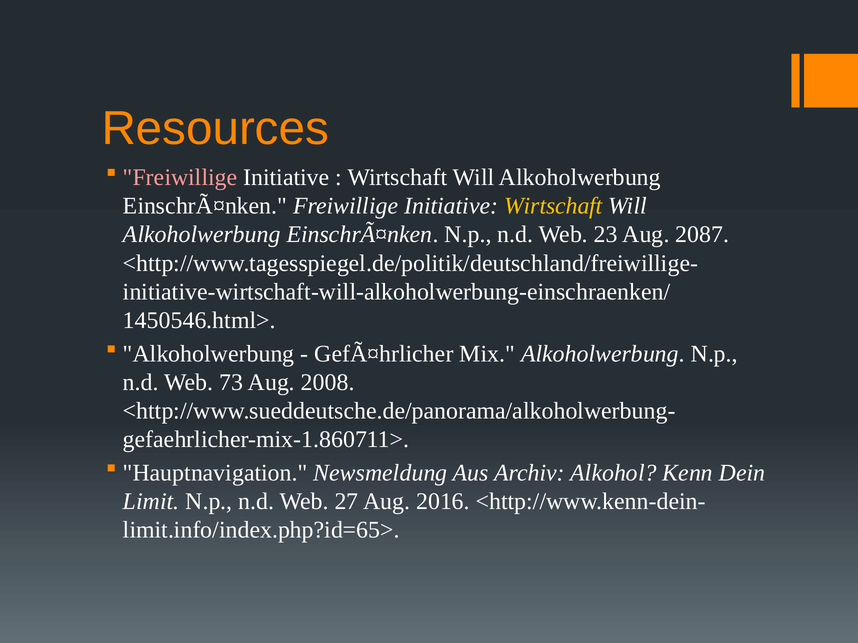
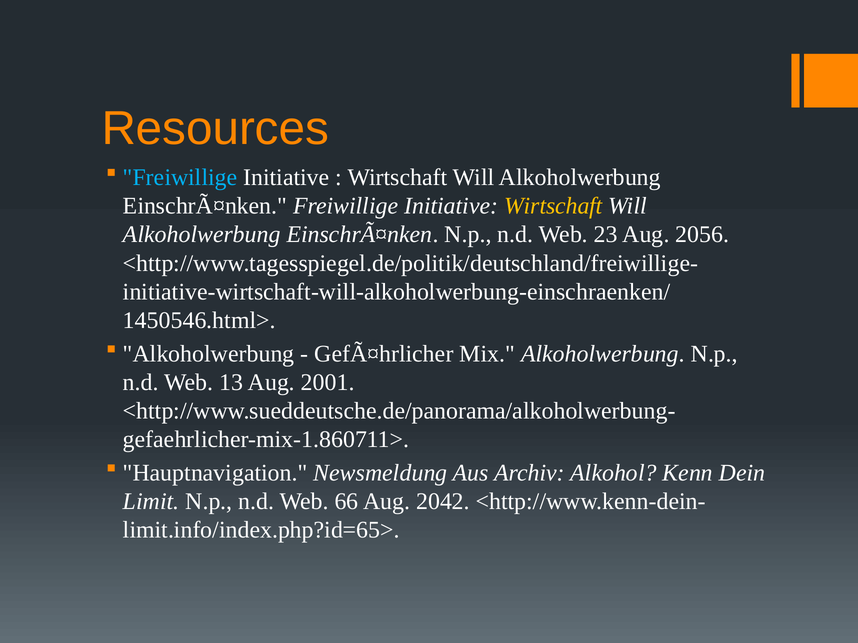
Freiwillige colour: pink -> light blue (180, 178)
2087: 2087 -> 2056 (702, 235)
73: 73 -> 13 (231, 383)
2008: 2008 -> 2001 (328, 383)
27: 27 -> 66 (346, 502)
2016: 2016 -> 2042 (443, 502)
